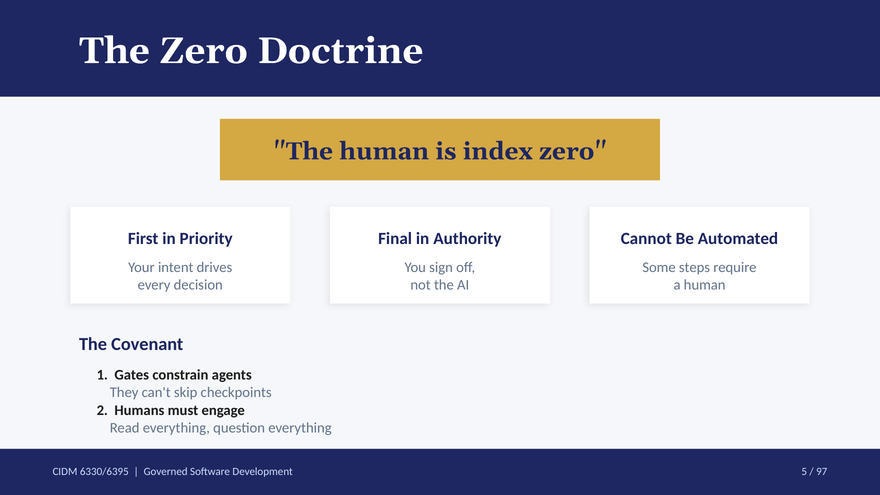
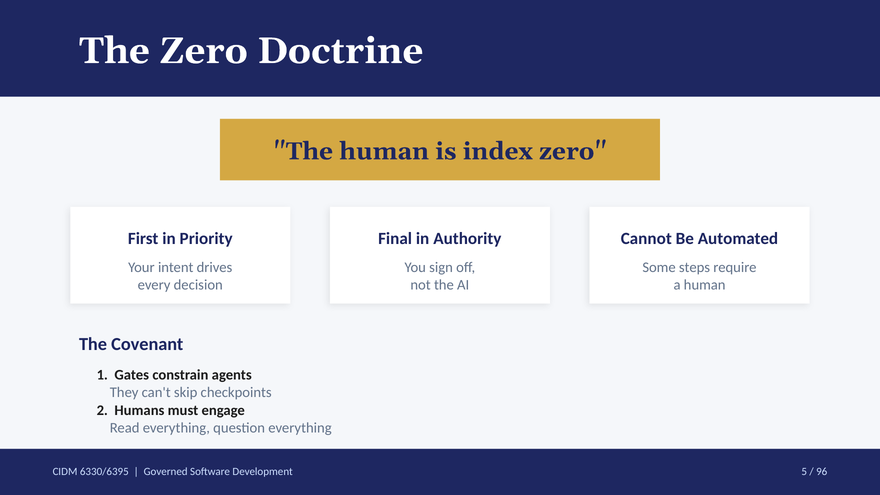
97: 97 -> 96 (822, 472)
